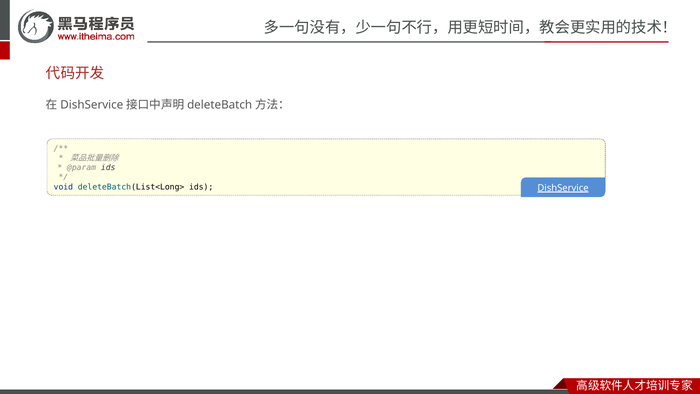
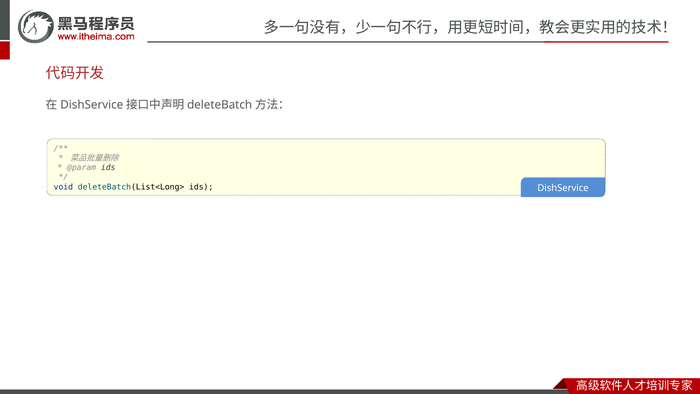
DishService underline: present -> none (563, 188)
